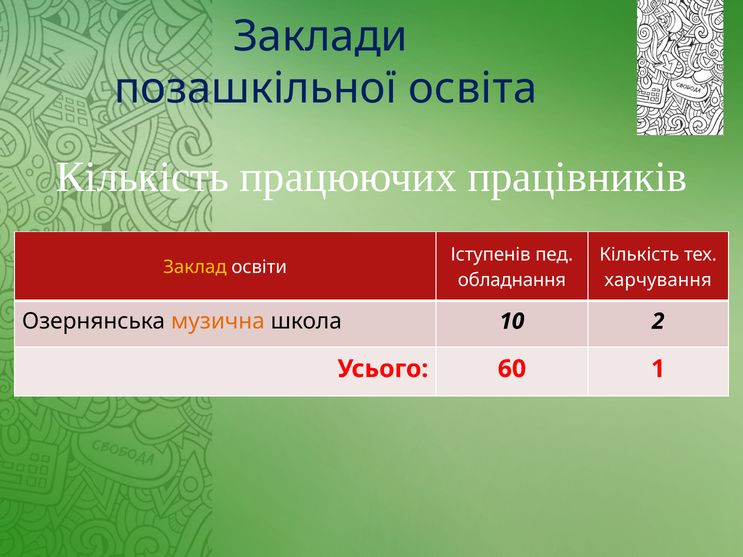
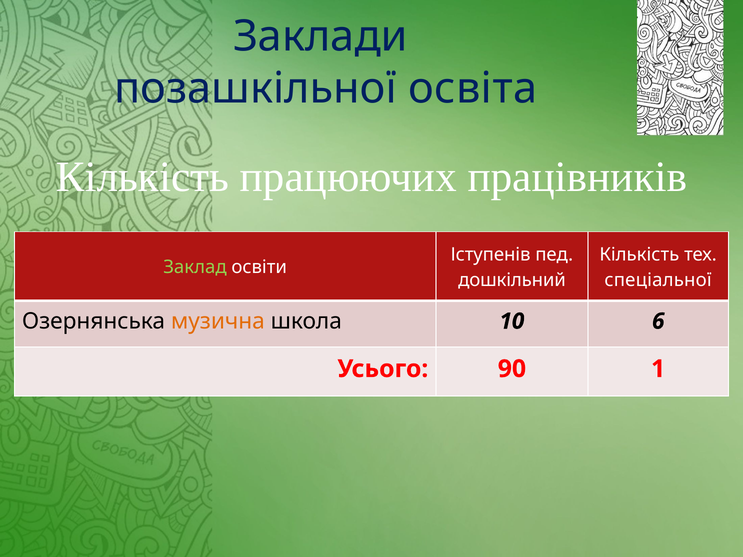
Заклад colour: yellow -> light green (195, 267)
обладнання: обладнання -> дошкільний (512, 280)
харчування: харчування -> спеціальної (658, 280)
2: 2 -> 6 (658, 321)
60: 60 -> 90 (512, 369)
